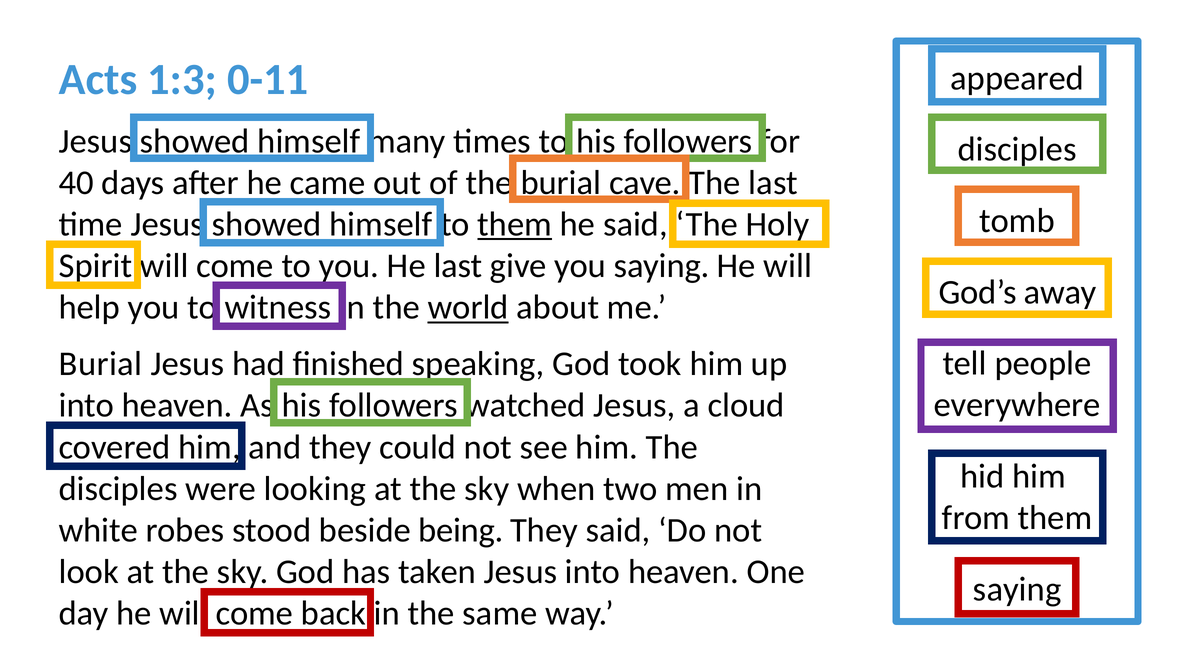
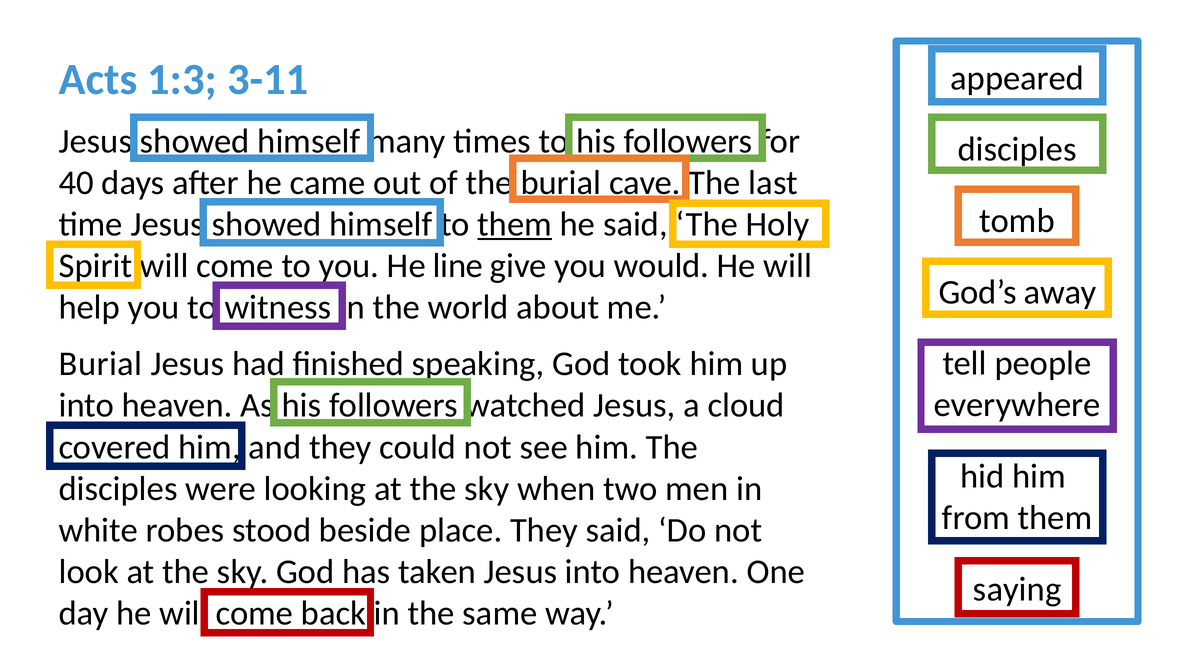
0-11: 0-11 -> 3-11 (268, 80)
He last: last -> line (458, 266)
you saying: saying -> would (661, 266)
world underline: present -> none (468, 308)
being: being -> place (461, 530)
